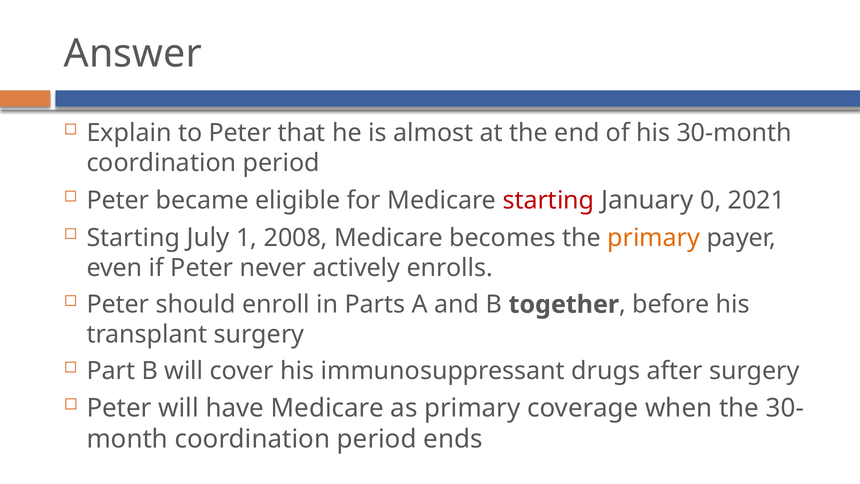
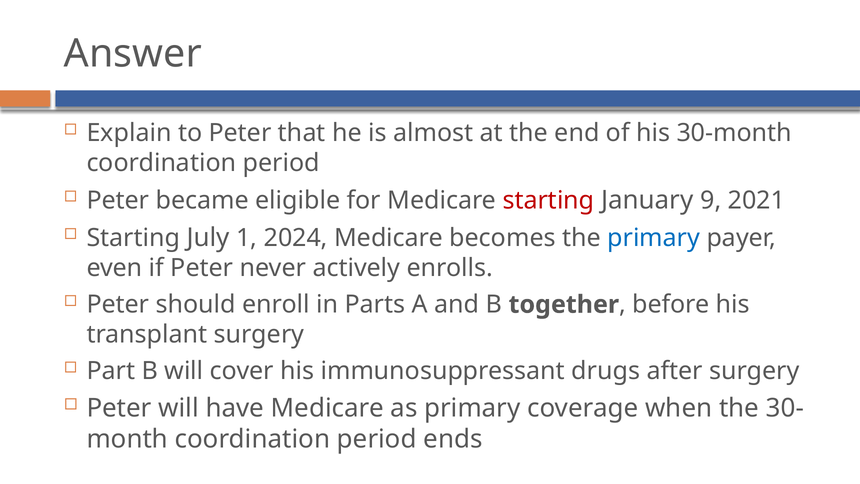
0: 0 -> 9 (711, 200)
2008: 2008 -> 2024 (296, 238)
primary colour: orange -> blue (654, 238)
